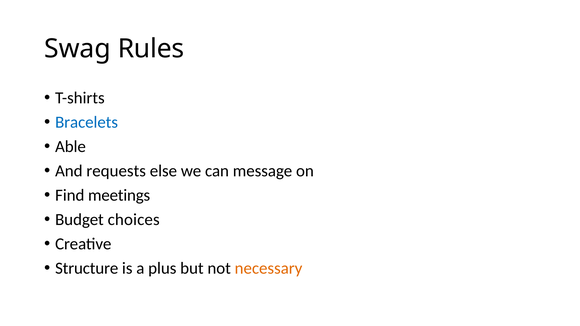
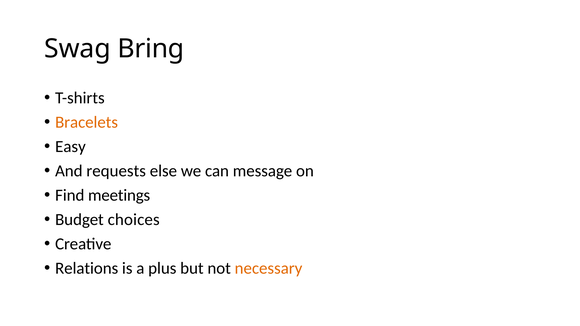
Rules: Rules -> Bring (151, 49)
Bracelets colour: blue -> orange (87, 122)
Able: Able -> Easy (70, 147)
Structure: Structure -> Relations (87, 268)
